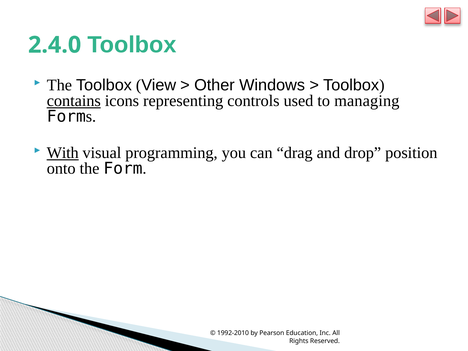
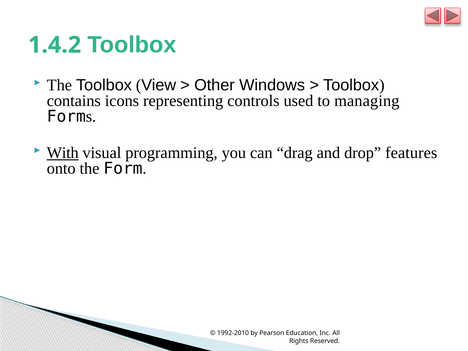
2.4.0: 2.4.0 -> 1.4.2 (55, 45)
contains underline: present -> none (74, 101)
position: position -> features (411, 153)
